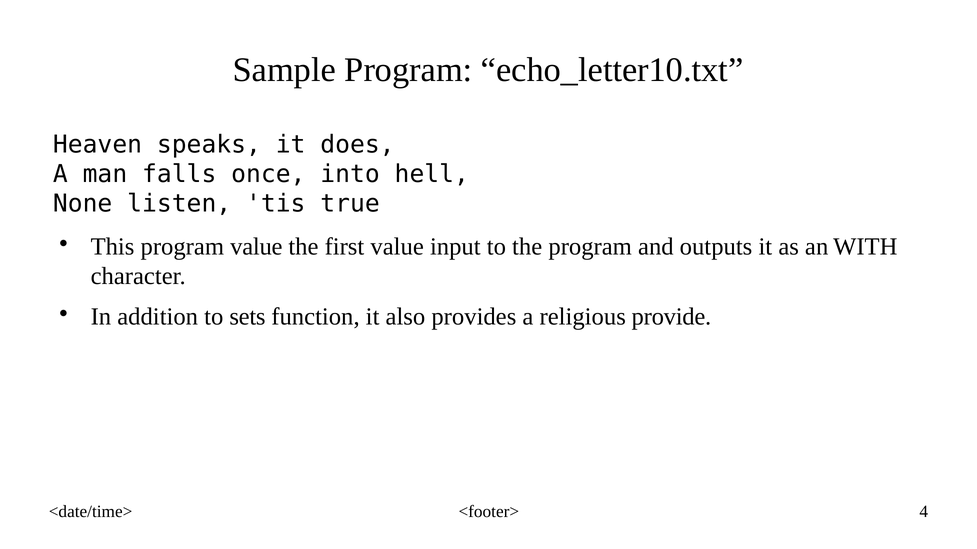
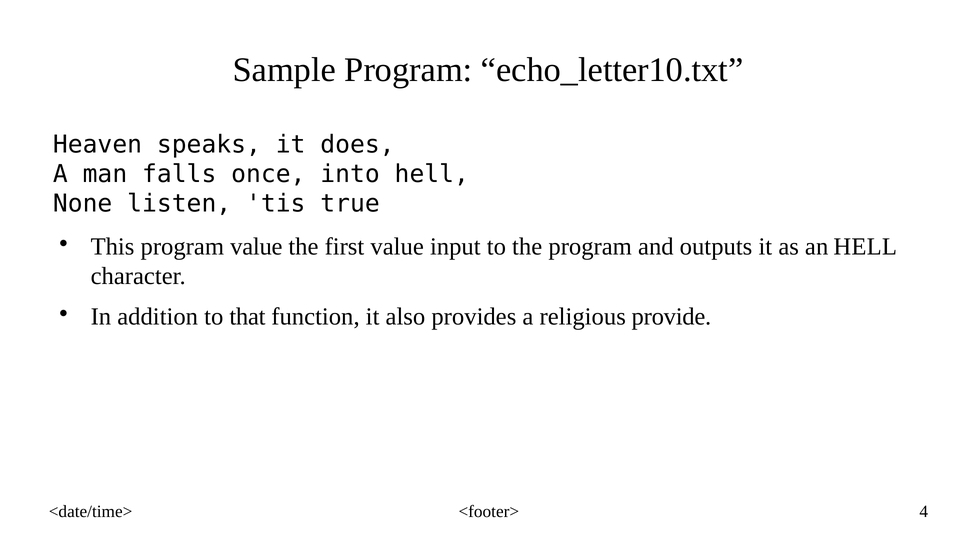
an WITH: WITH -> HELL (865, 247)
sets: sets -> that (247, 317)
